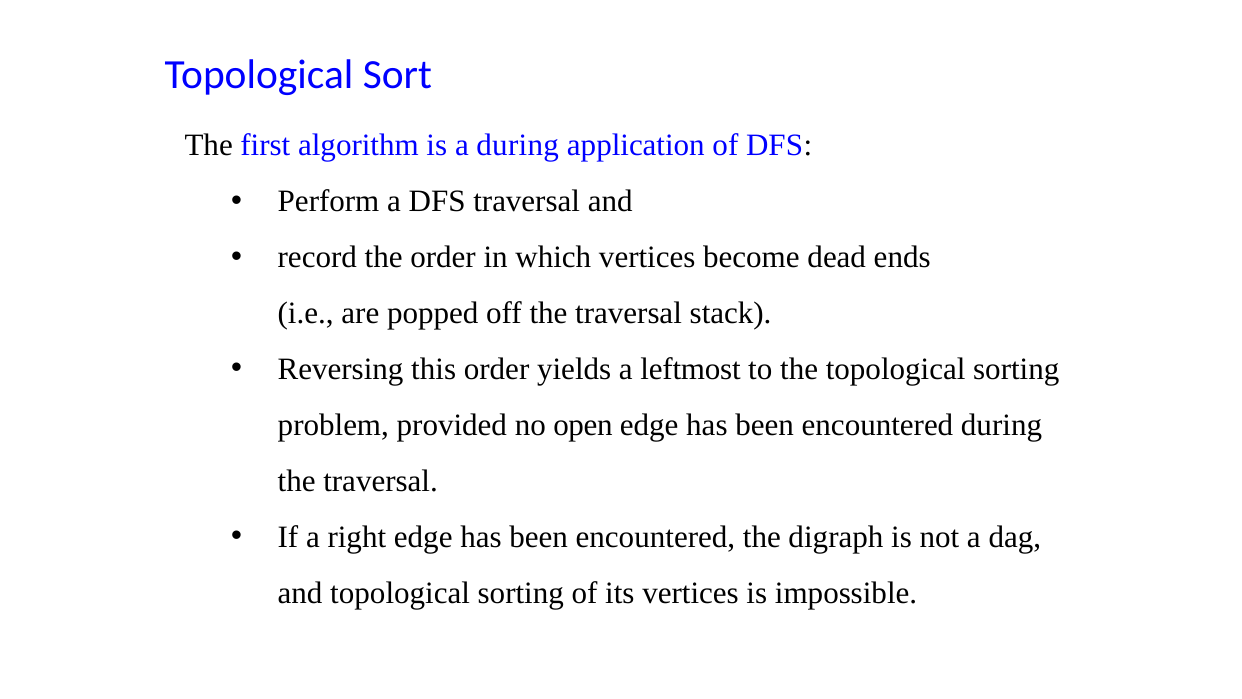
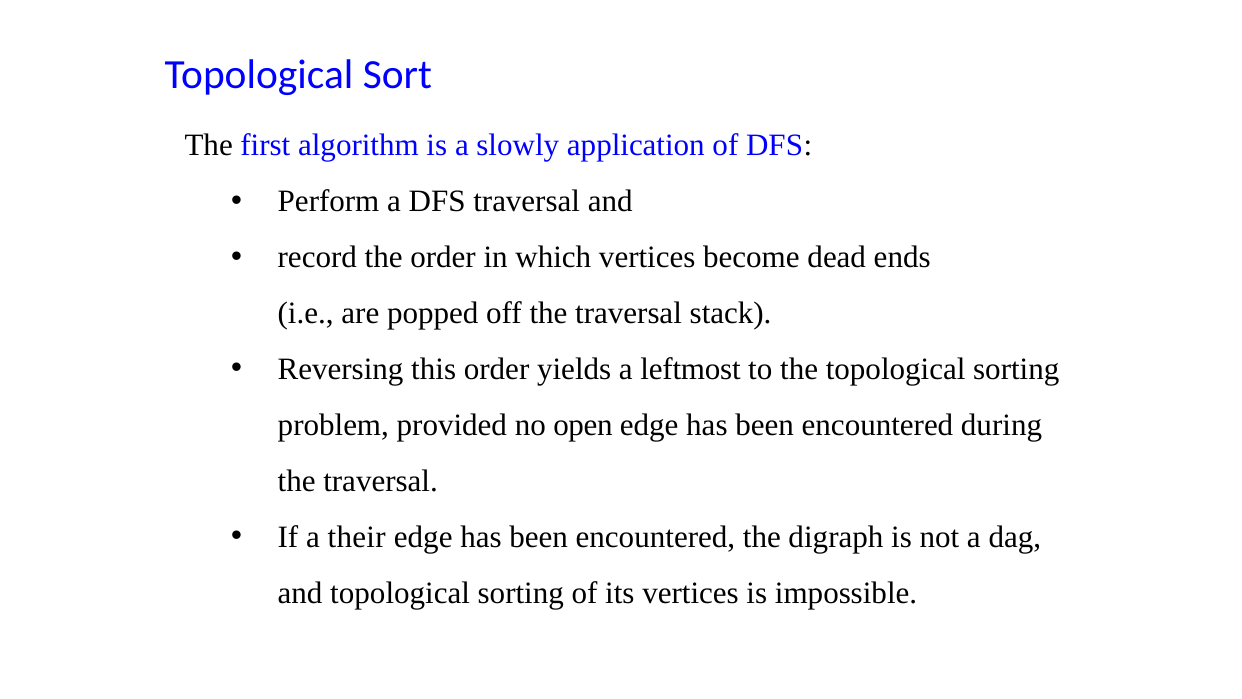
a during: during -> slowly (518, 146)
right: right -> their (357, 537)
